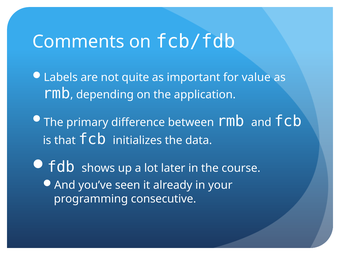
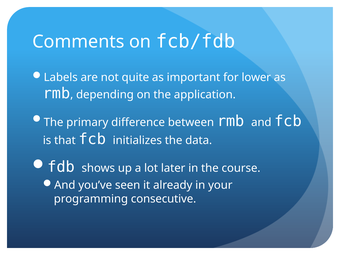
value: value -> lower (256, 77)
